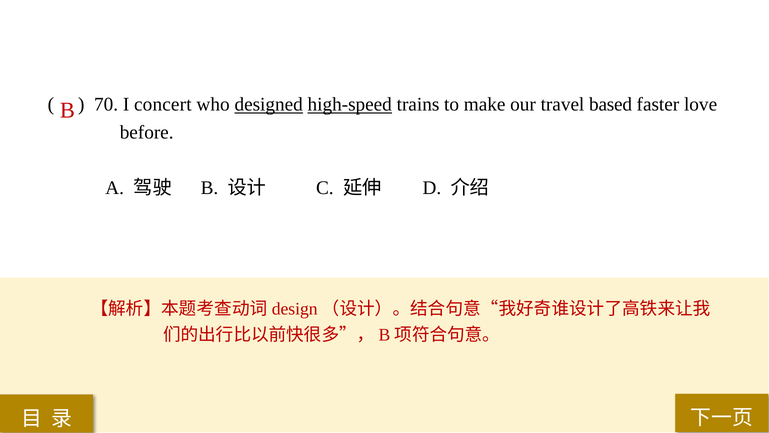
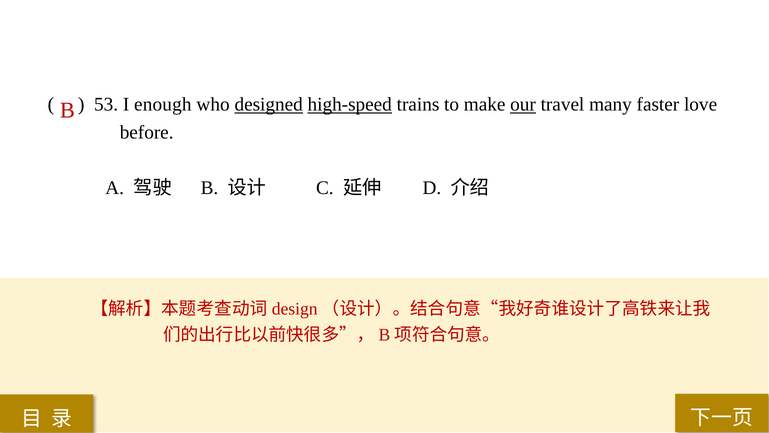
70: 70 -> 53 (106, 105)
concert: concert -> enough (163, 105)
our underline: none -> present (523, 105)
based: based -> many (610, 105)
